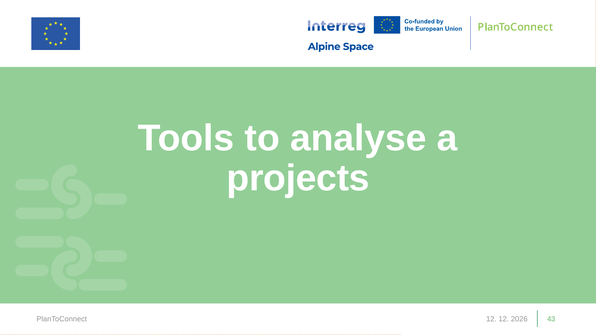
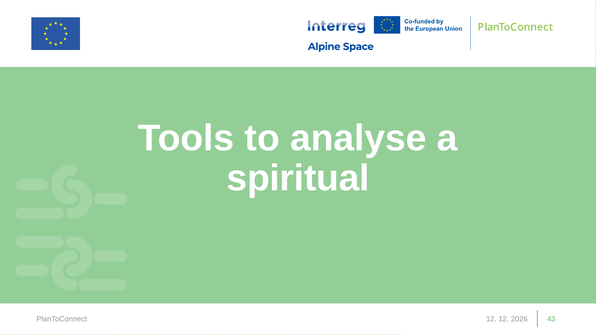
projects: projects -> spiritual (298, 178)
